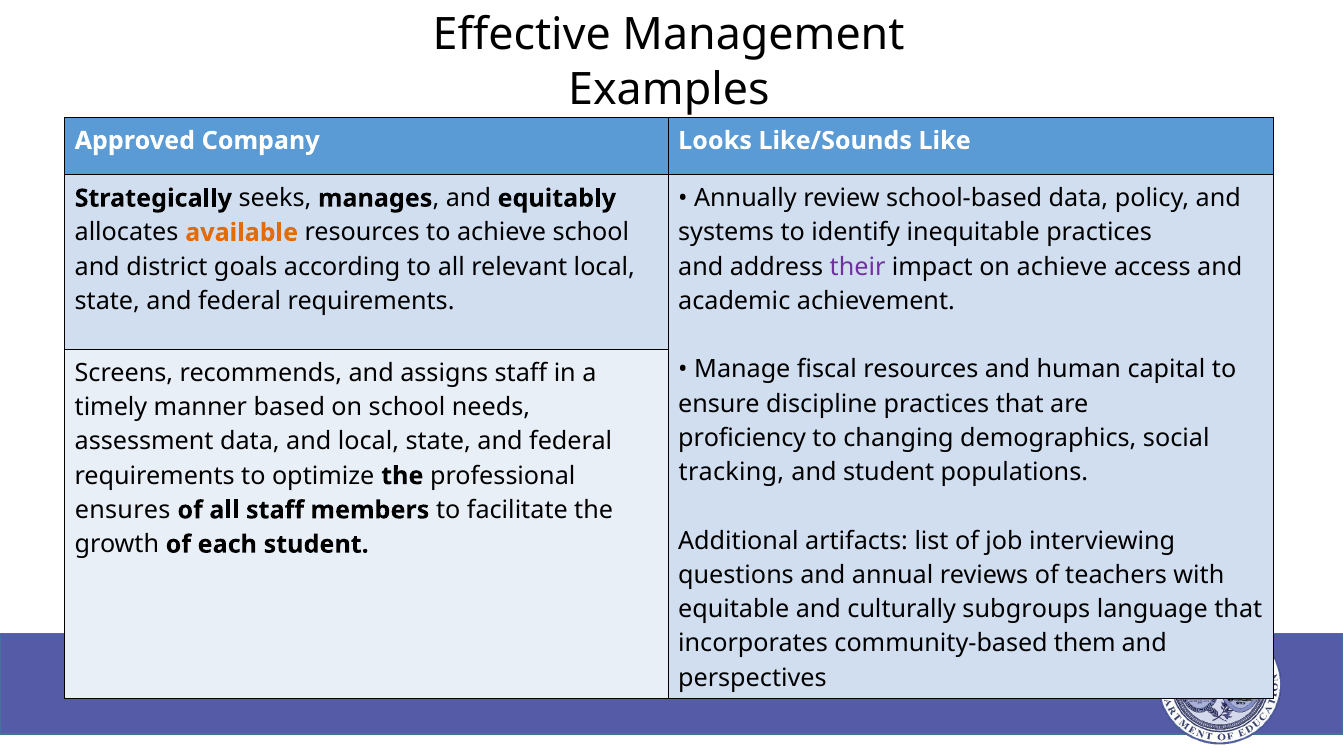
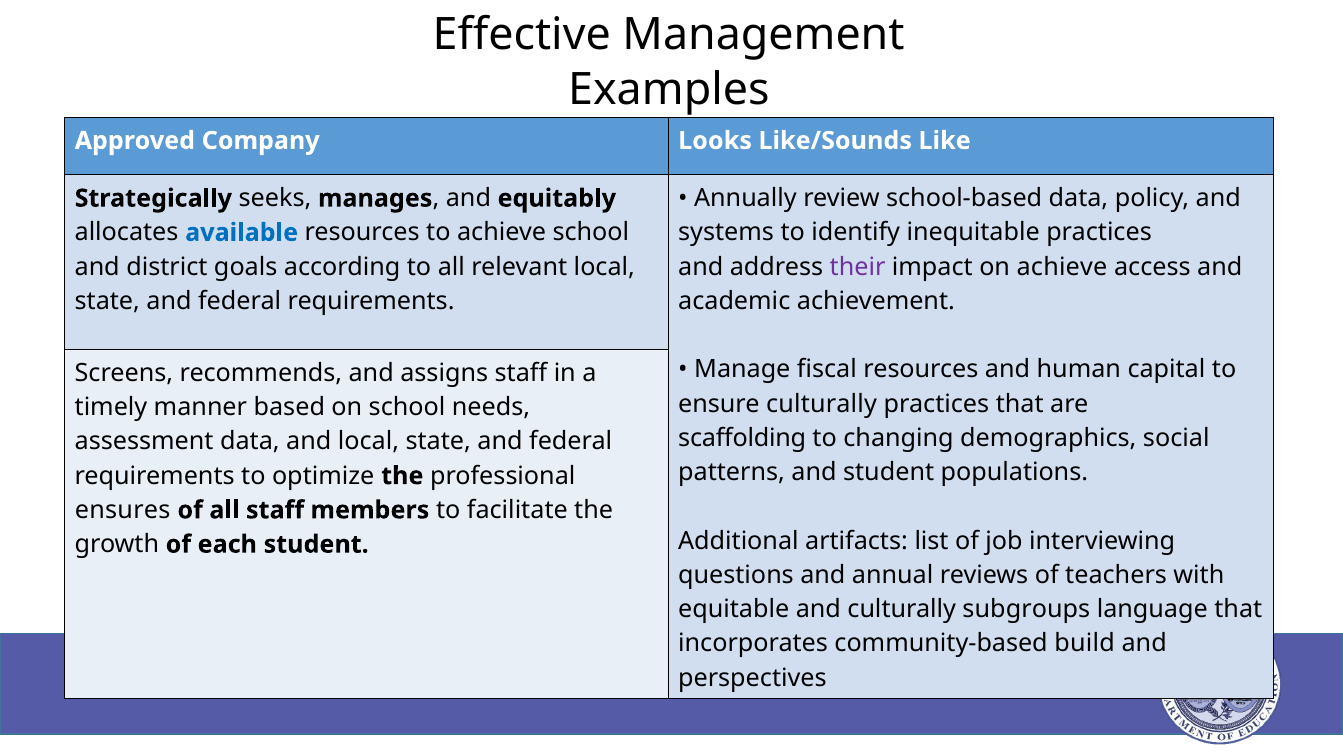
available colour: orange -> blue (242, 233)
ensure discipline: discipline -> culturally (822, 404)
proficiency: proficiency -> scaffolding (742, 438)
tracking: tracking -> patterns (732, 473)
them: them -> build (1085, 644)
